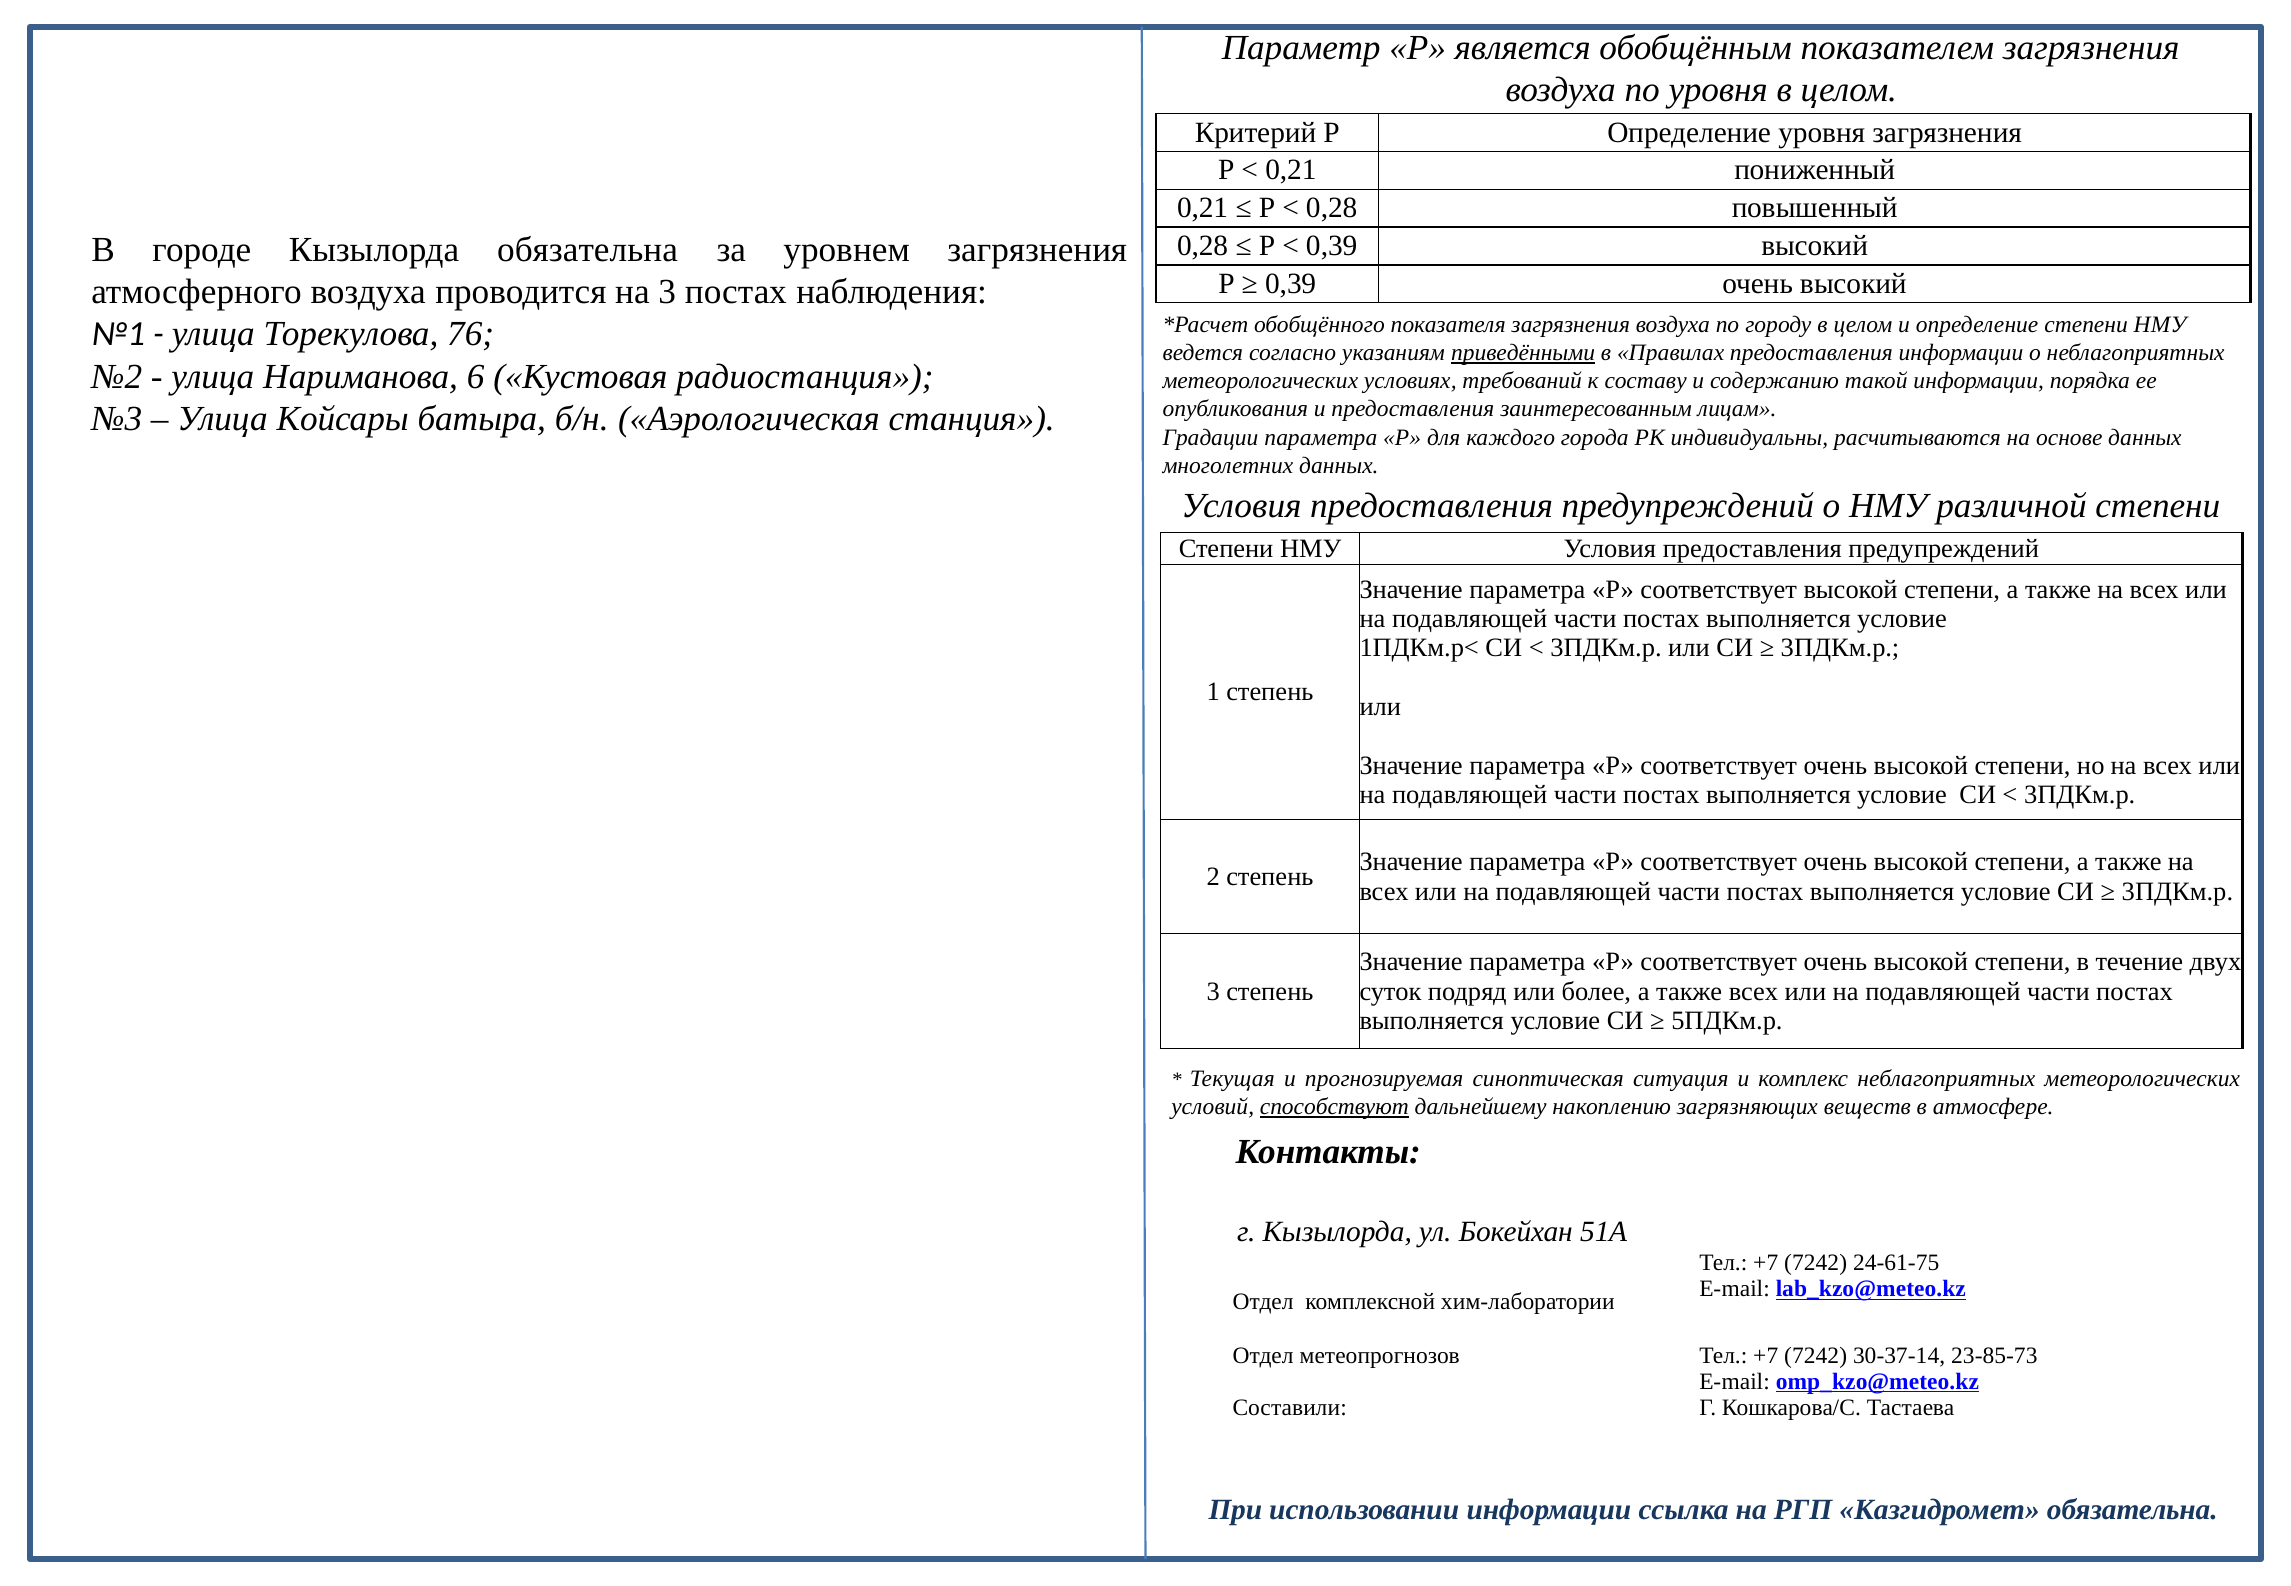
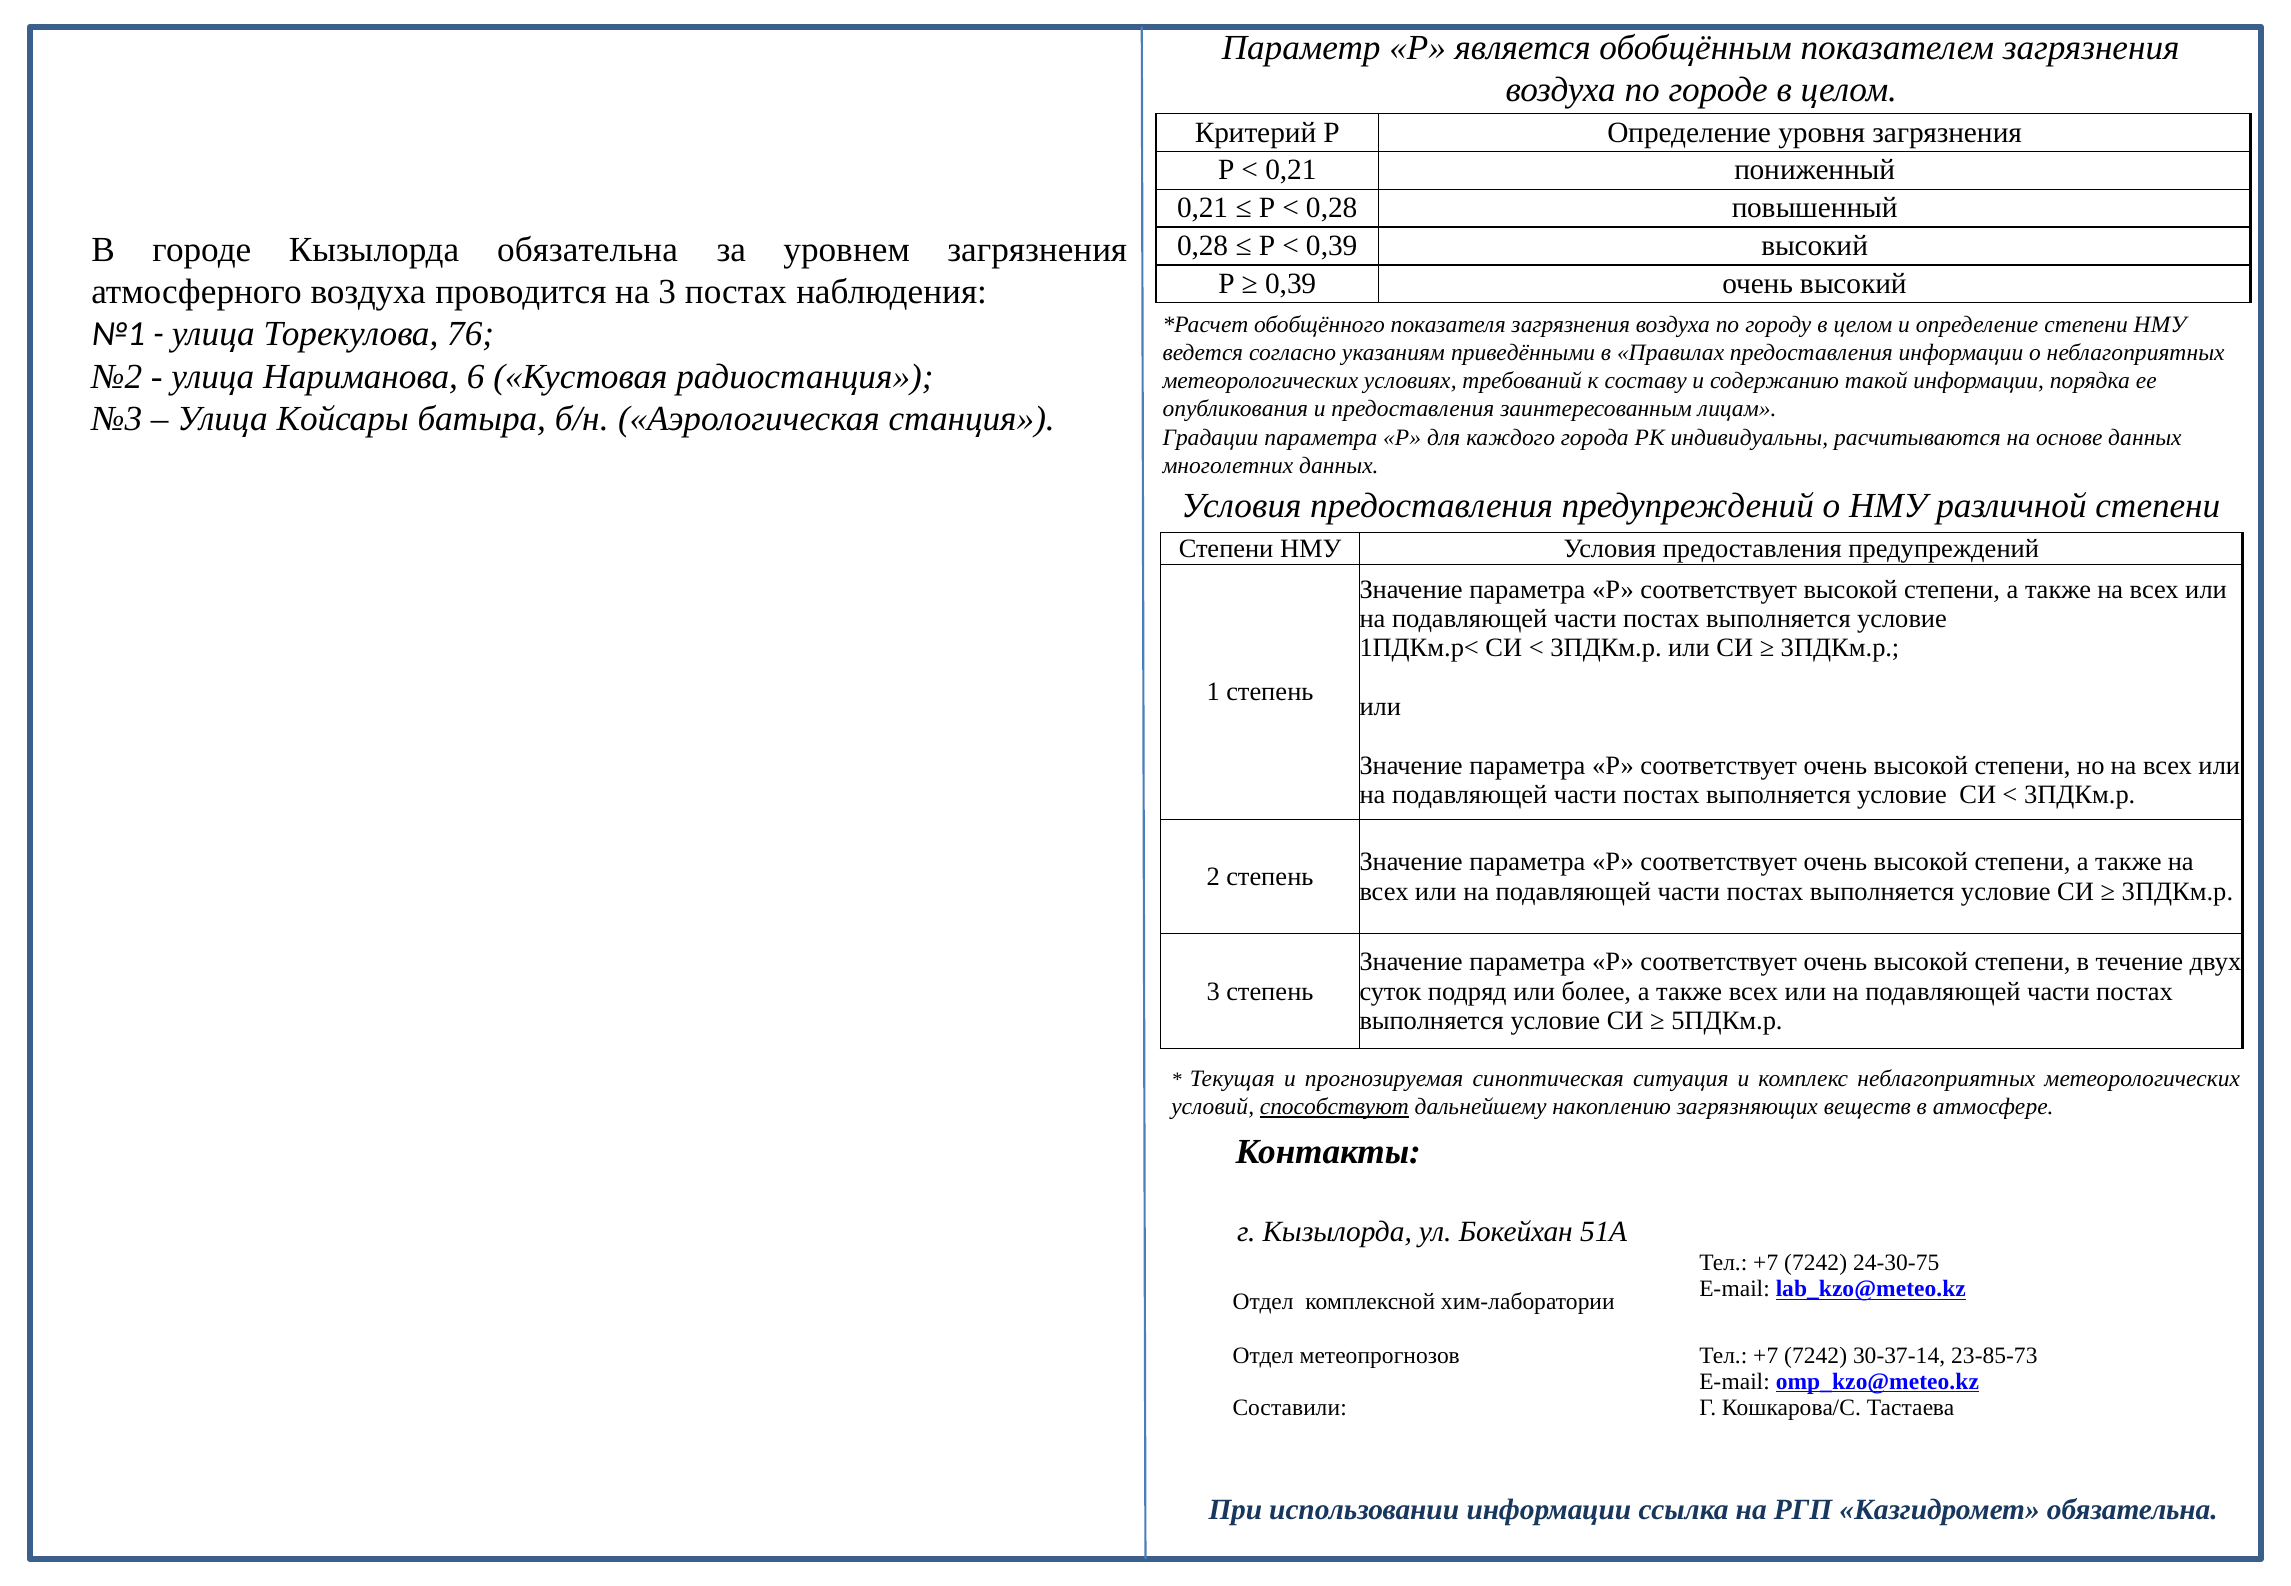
по уровня: уровня -> городе (1718, 90)
приведёнными underline: present -> none (1523, 353)
24-61-75: 24-61-75 -> 24-30-75 (1896, 1263)
